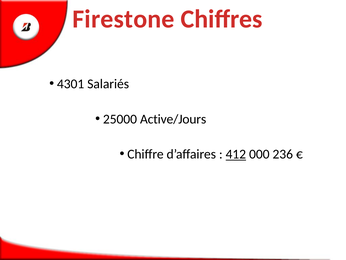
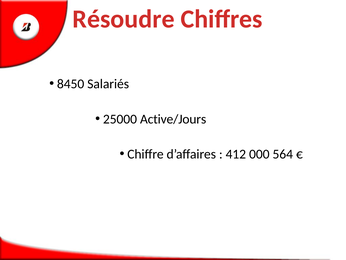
Firestone: Firestone -> Résoudre (124, 19)
4301: 4301 -> 8450 (71, 84)
412 underline: present -> none (236, 154)
236: 236 -> 564 (283, 154)
